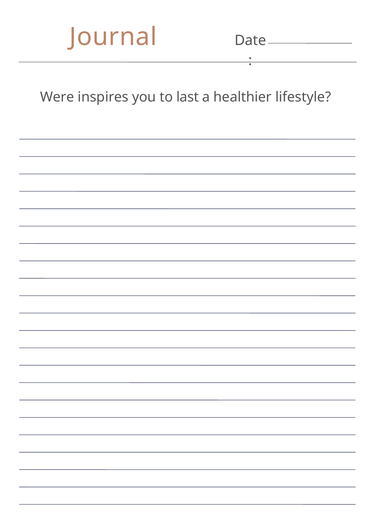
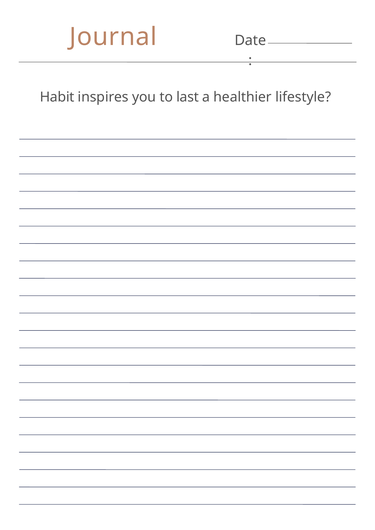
Were: Were -> Habit (57, 97)
